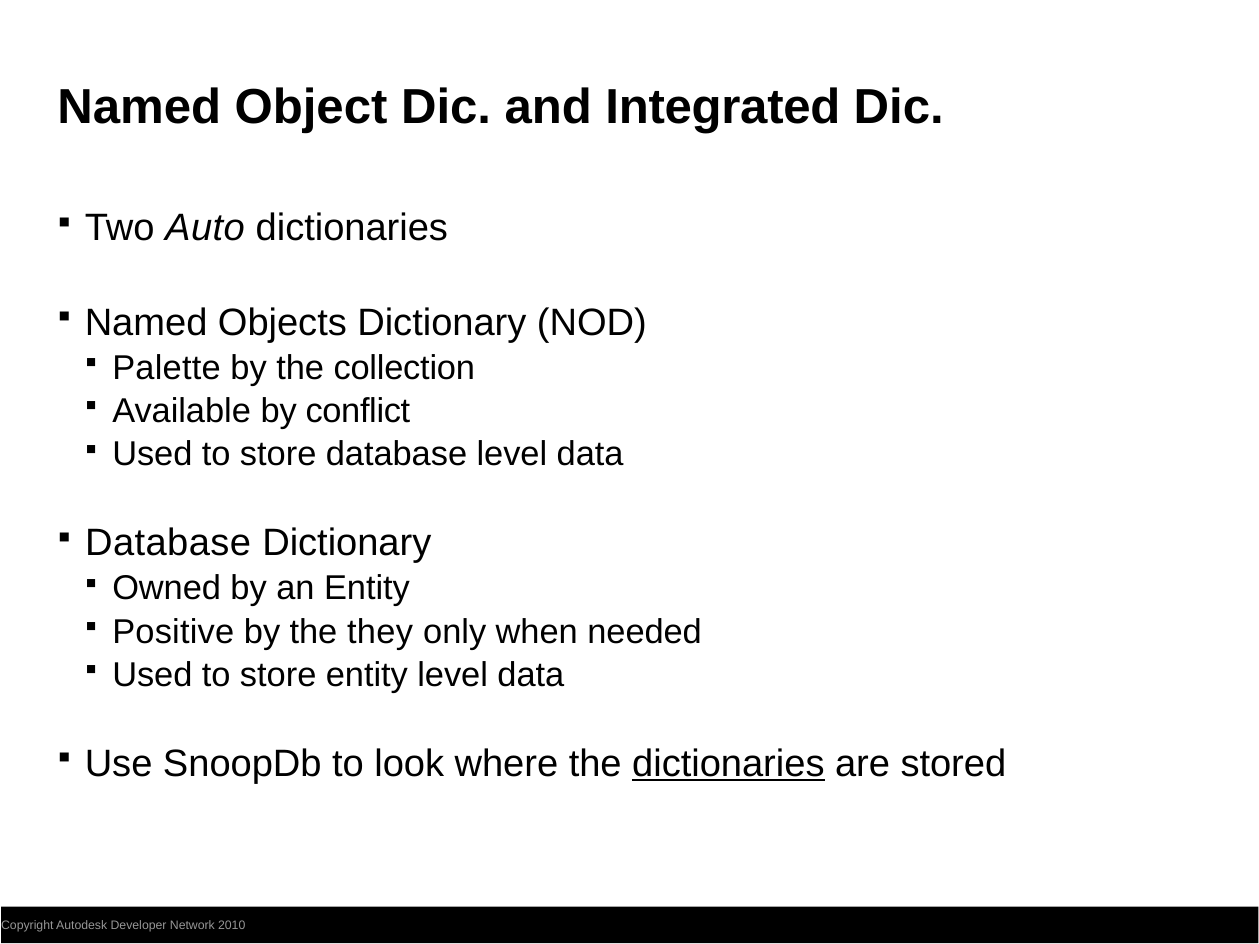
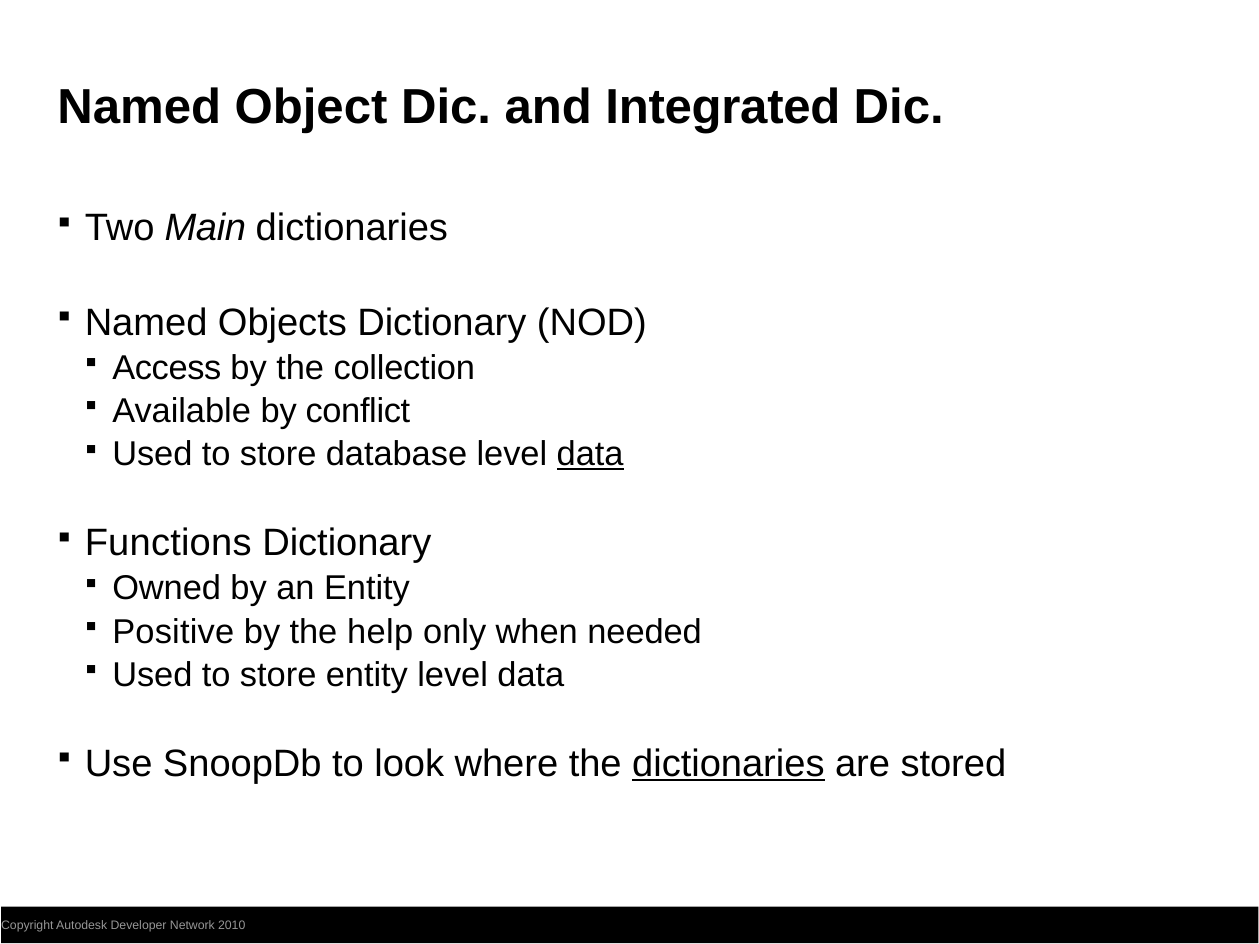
Auto: Auto -> Main (205, 228)
Palette: Palette -> Access (167, 368)
data underline: none -> present (590, 455)
Database: Database -> Functions (168, 543)
they: they -> help (380, 632)
